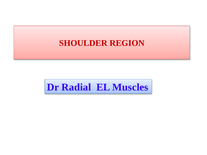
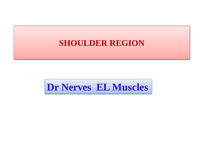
Radial: Radial -> Nerves (76, 87)
